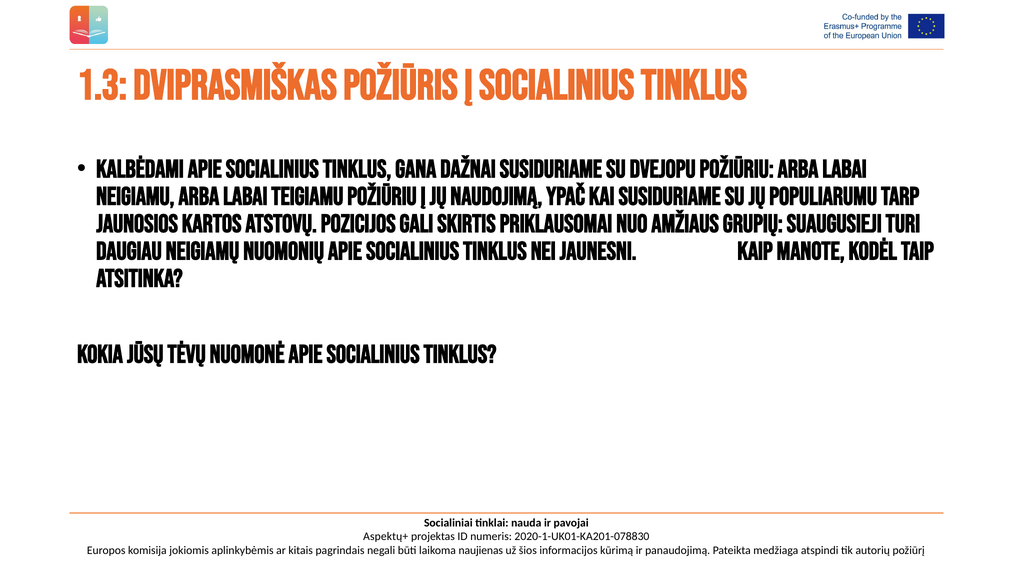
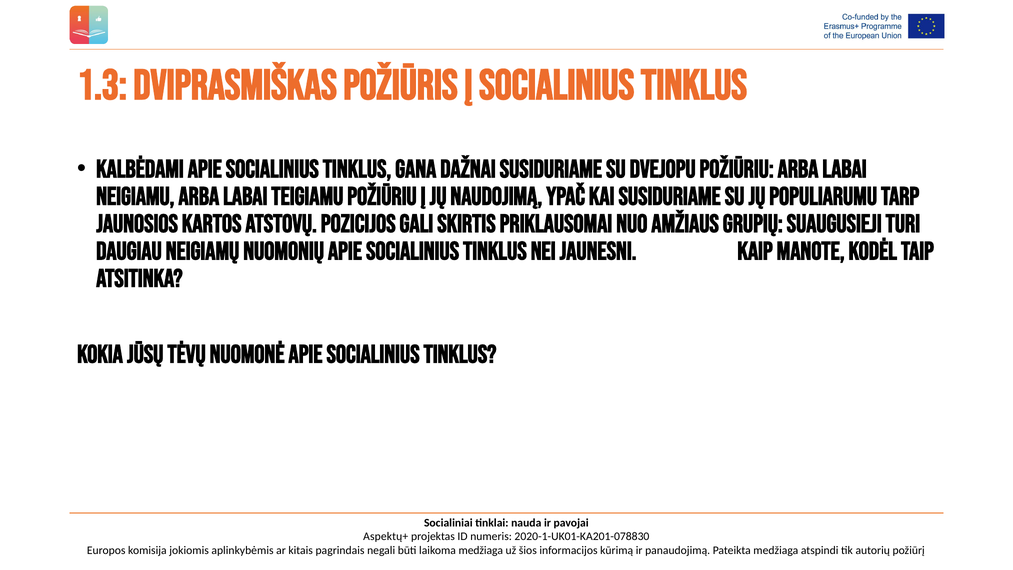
laikoma naujienas: naujienas -> medžiaga (481, 550)
